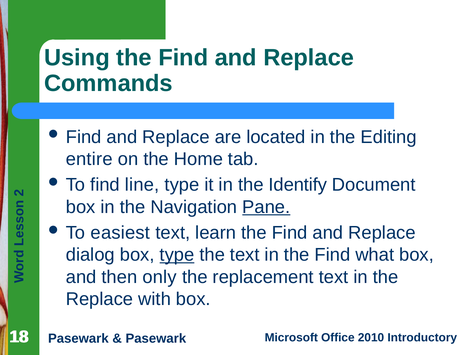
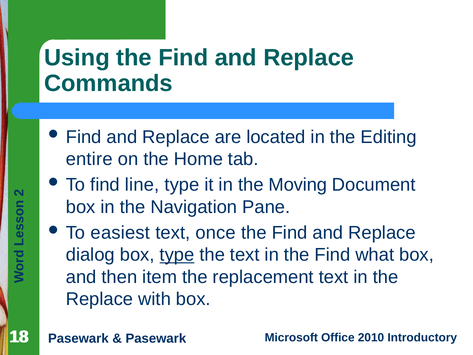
Identify: Identify -> Moving (298, 185)
Pane underline: present -> none (266, 207)
learn: learn -> once (216, 233)
only: only -> item (160, 277)
